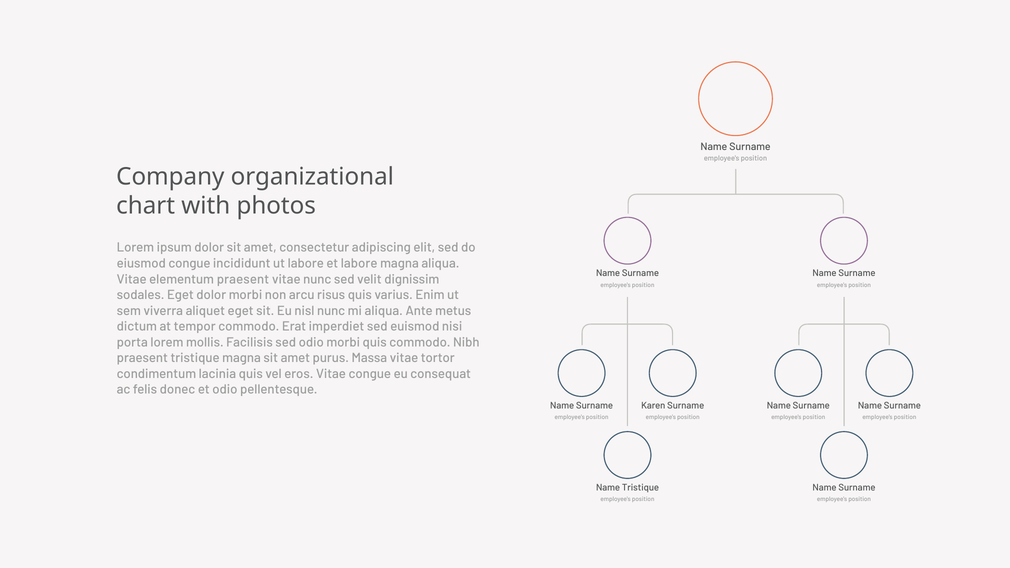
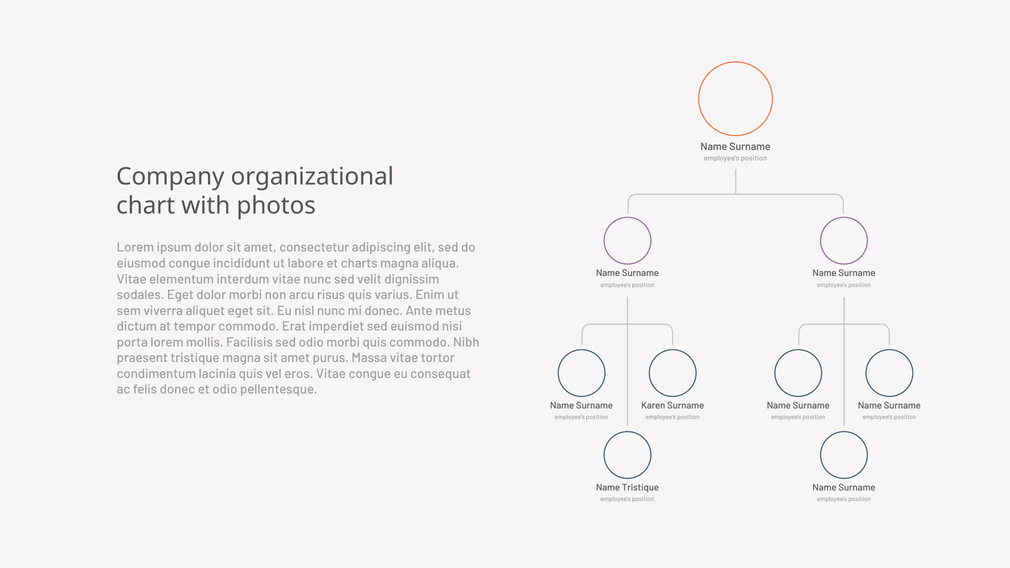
et labore: labore -> charts (359, 263)
elementum praesent: praesent -> interdum (243, 279)
mi aliqua: aliqua -> donec (384, 311)
